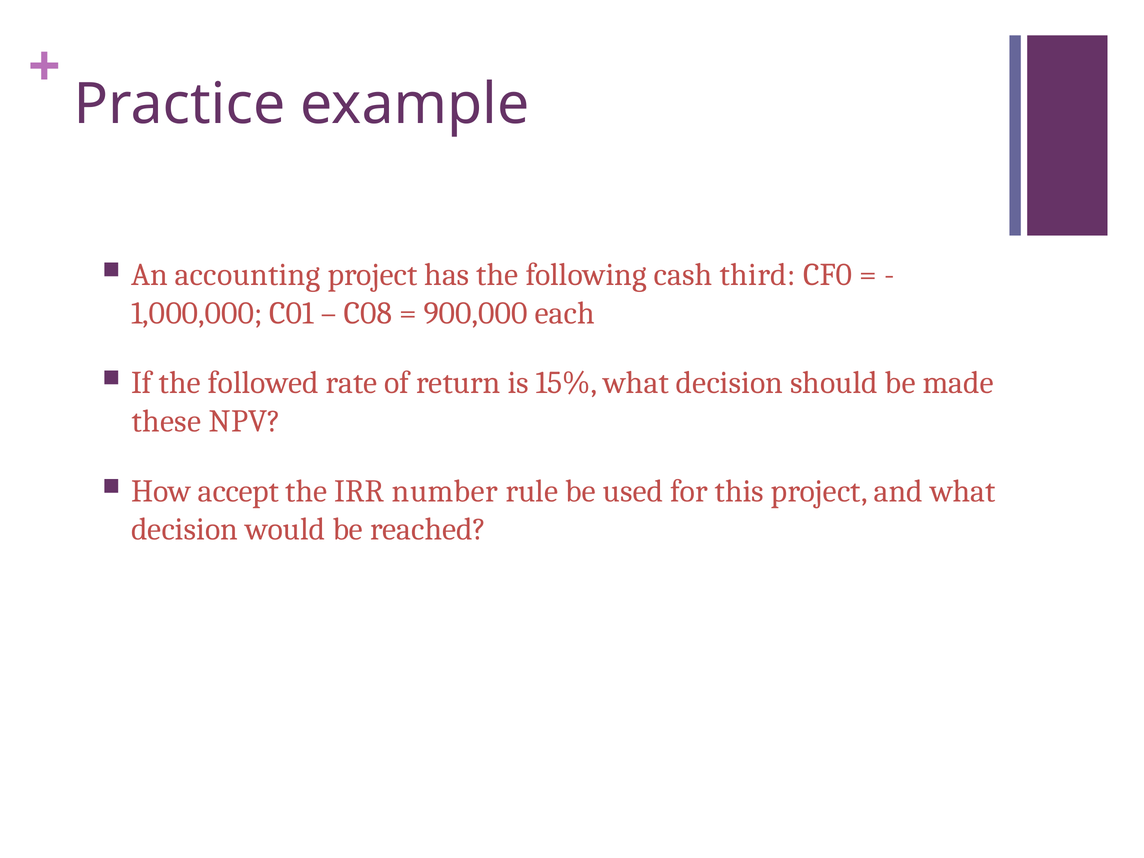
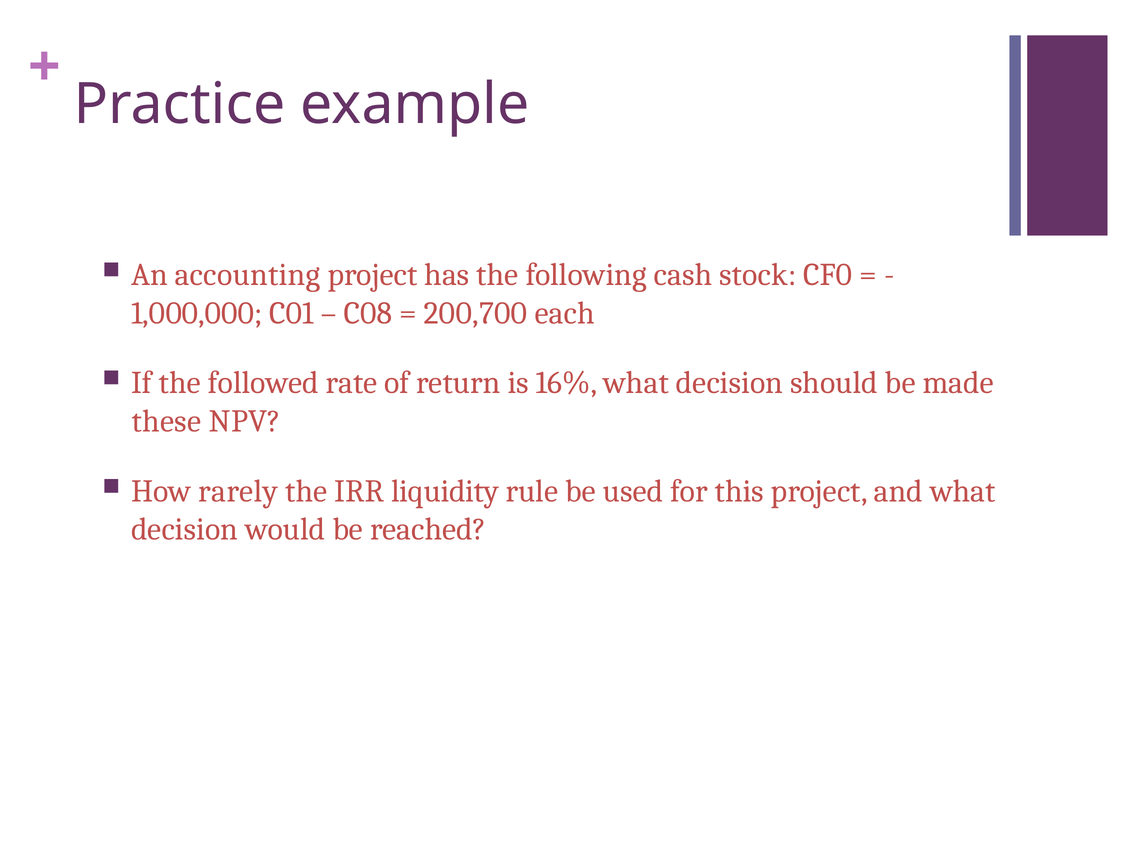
third: third -> stock (758, 275)
900,000: 900,000 -> 200,700 (476, 313)
15%: 15% -> 16% (567, 383)
accept: accept -> rarely (238, 491)
number: number -> liquidity (445, 491)
